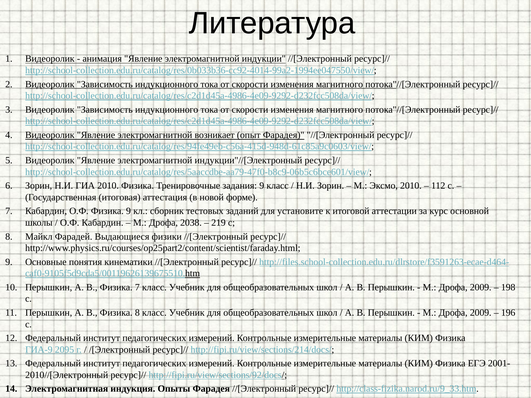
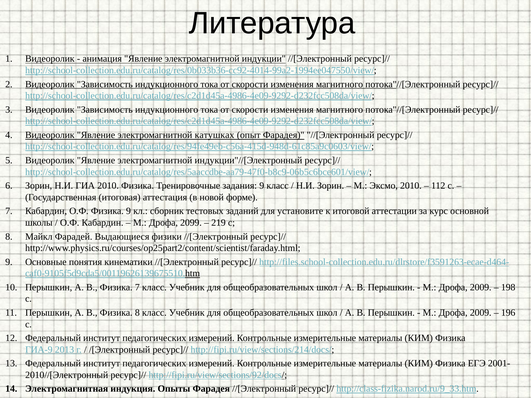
возникает: возникает -> катушках (215, 135)
2038: 2038 -> 2099 (191, 223)
2095: 2095 -> 2013 (64, 350)
